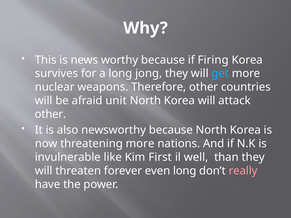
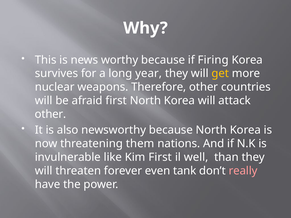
jong: jong -> year (149, 74)
get colour: light blue -> yellow (220, 74)
afraid unit: unit -> first (116, 101)
threatening more: more -> them (140, 144)
even long: long -> tank (185, 171)
